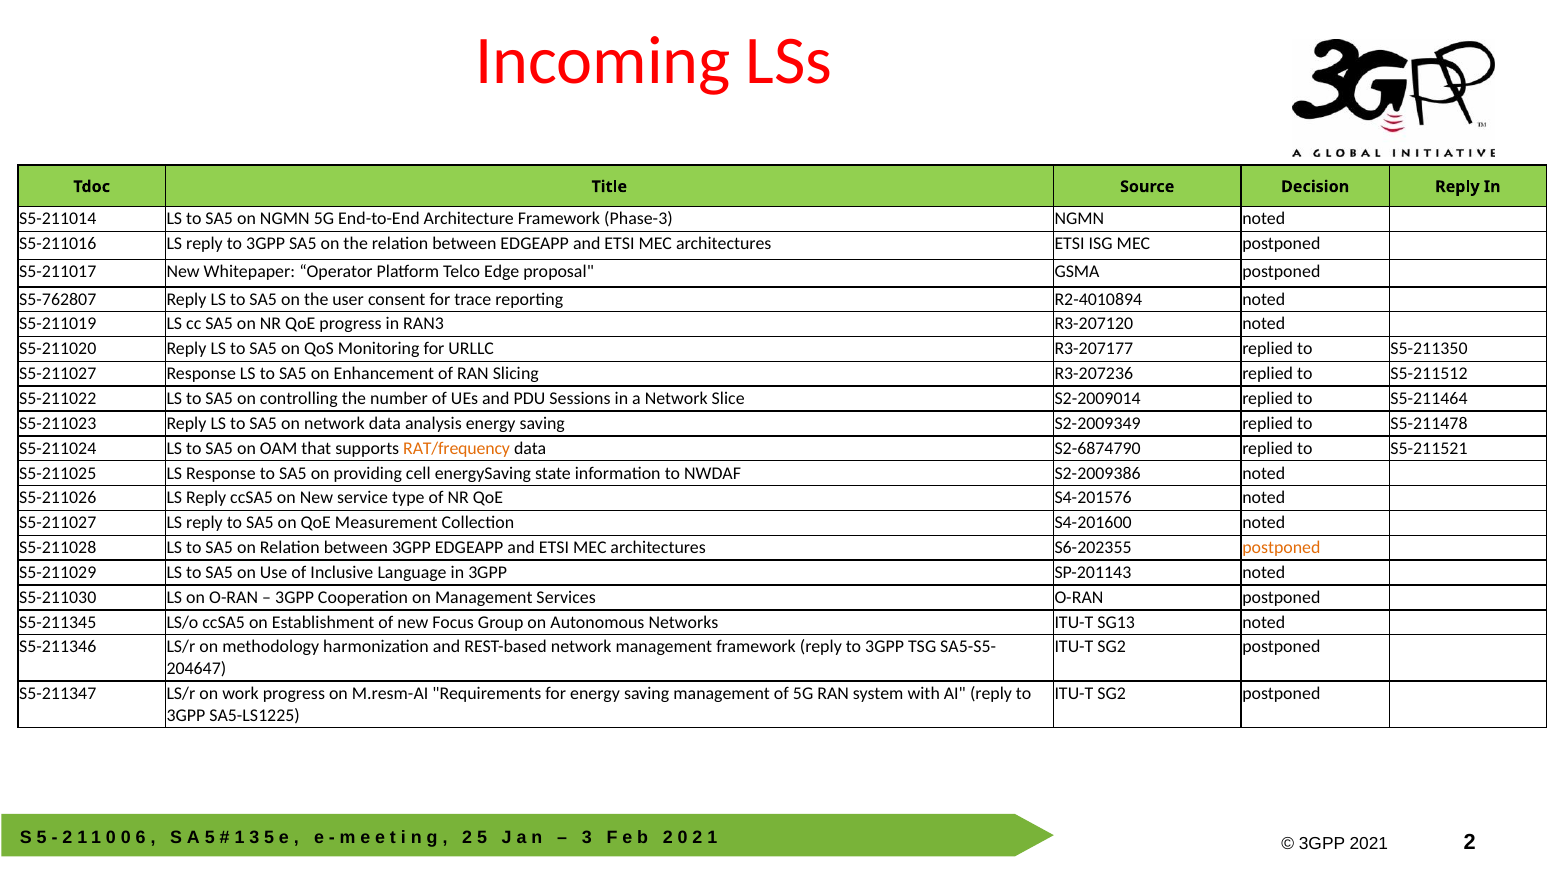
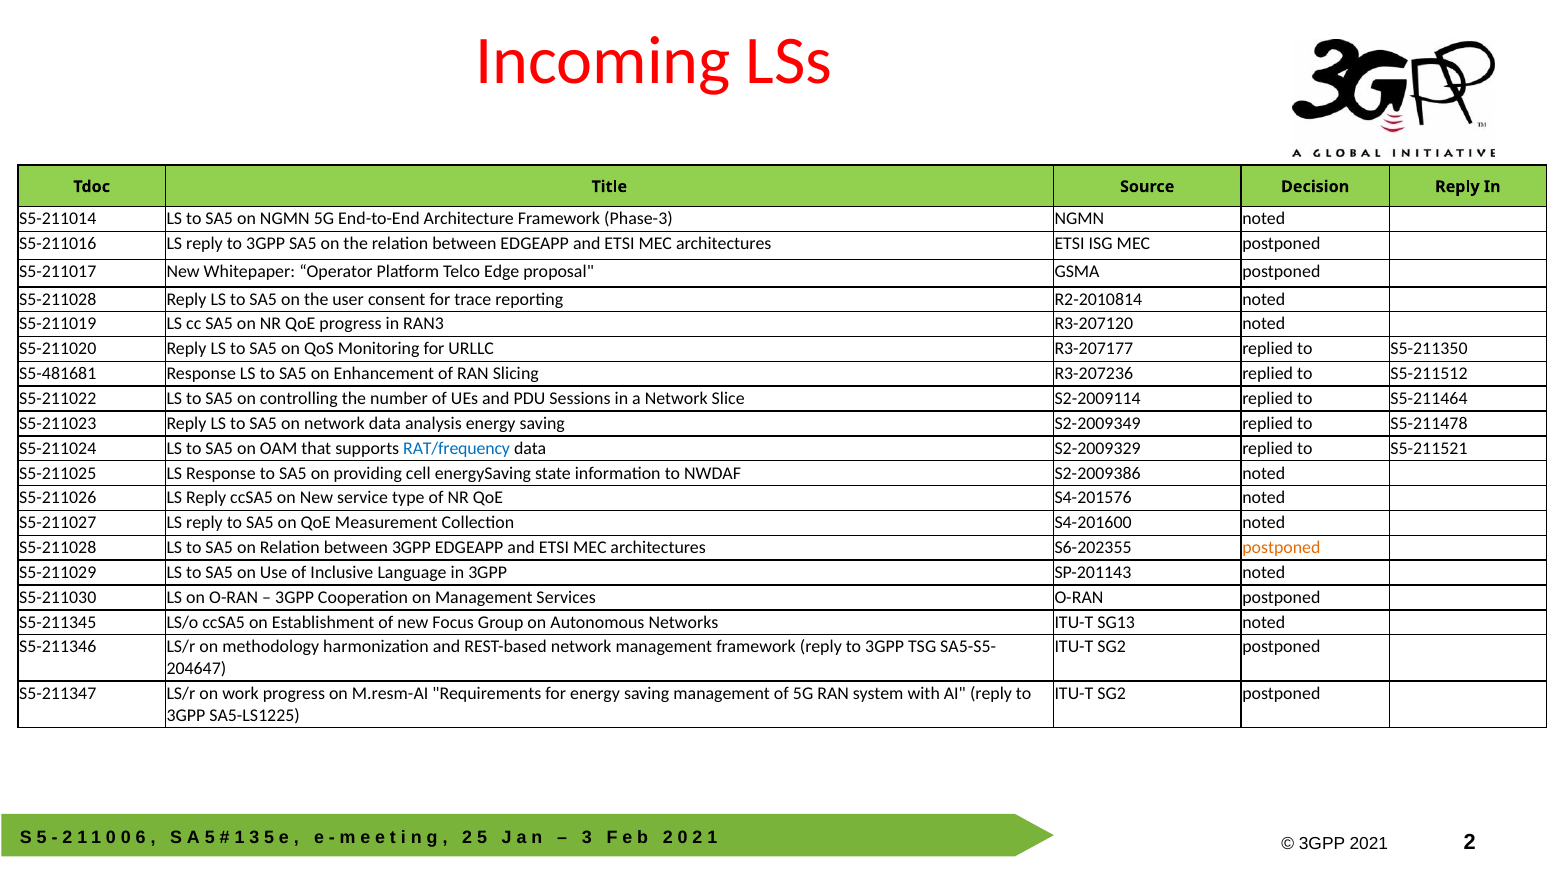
S5-762807: S5-762807 -> S5-211028 (58, 300)
R2-4010894: R2-4010894 -> R2-2010814 (1098, 300)
S5-211027: S5-211027 -> S5-481681 (58, 374)
S2-2009014: S2-2009014 -> S2-2009114 (1098, 399)
RAT/frequency colour: orange -> blue (457, 449)
S2-6874790: S2-6874790 -> S2-2009329 (1098, 449)
